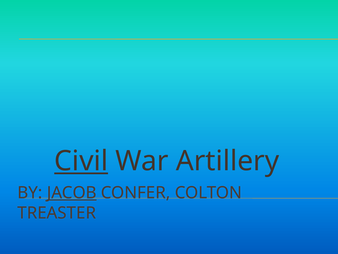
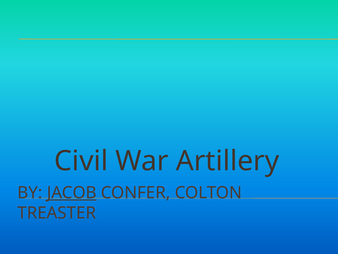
Civil underline: present -> none (81, 161)
